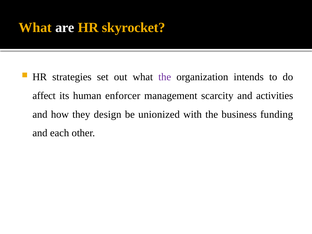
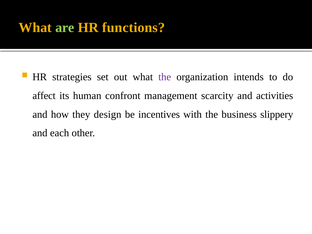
are colour: white -> light green (65, 28)
skyrocket: skyrocket -> functions (134, 28)
enforcer: enforcer -> confront (123, 96)
unionized: unionized -> incentives (159, 114)
funding: funding -> slippery (277, 114)
